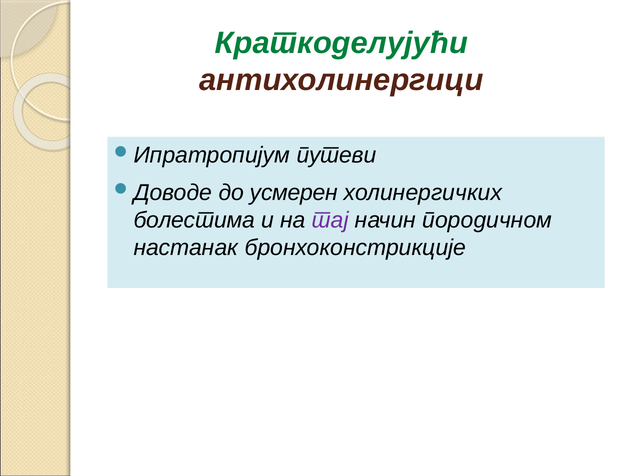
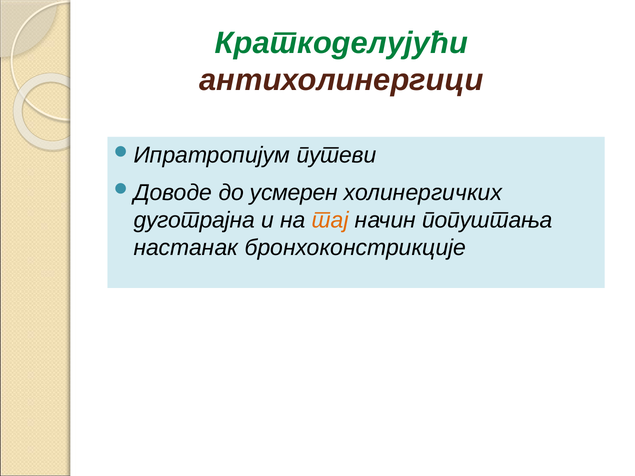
болестима: болестима -> дуготрајна (194, 220)
тај colour: purple -> orange (330, 220)
породичном: породичном -> попуштања (487, 220)
